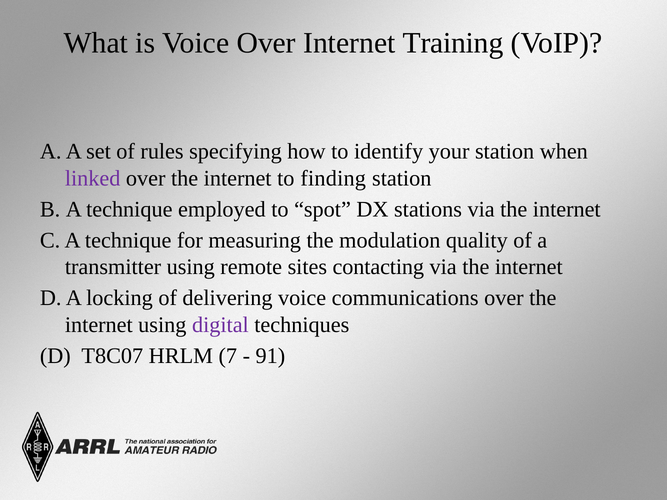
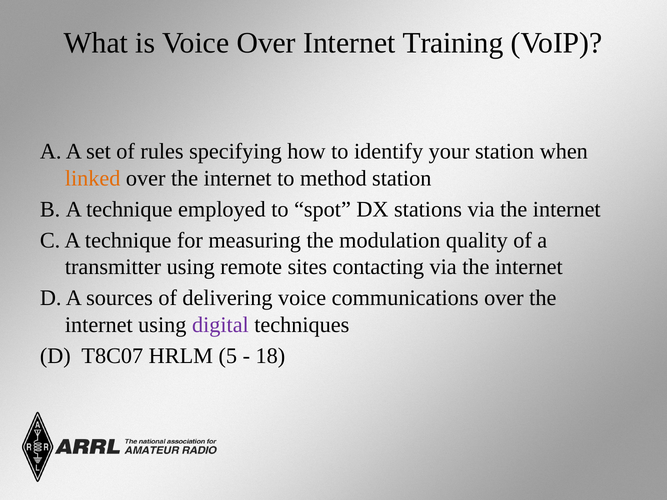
linked colour: purple -> orange (93, 178)
finding: finding -> method (333, 178)
locking: locking -> sources (119, 298)
7: 7 -> 5 (228, 356)
91: 91 -> 18 (270, 356)
